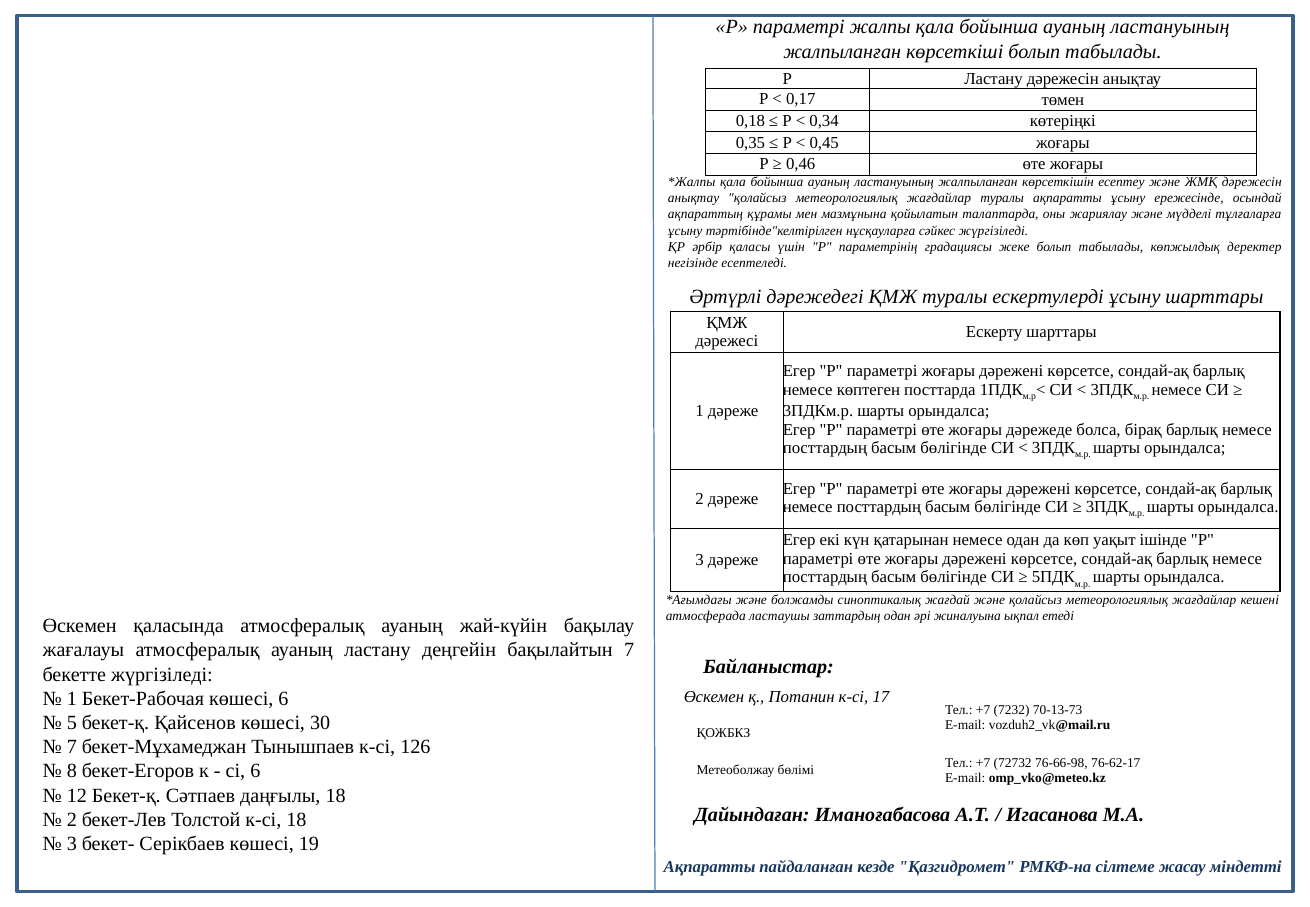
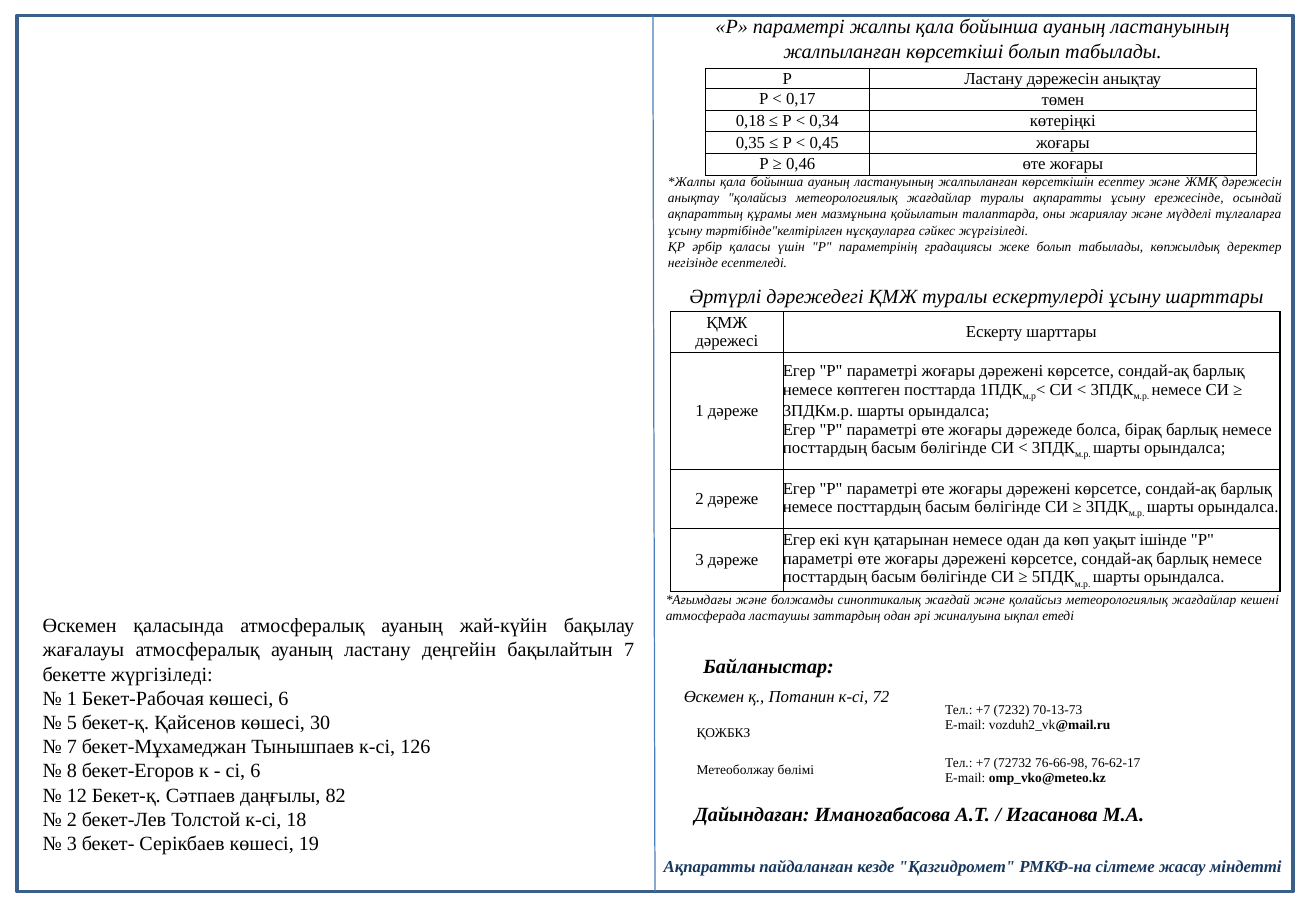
17: 17 -> 72 (881, 697)
даңғылы 18: 18 -> 82 (336, 795)
